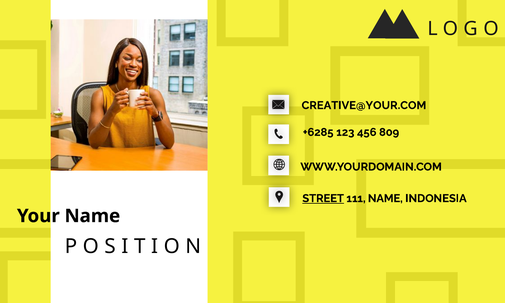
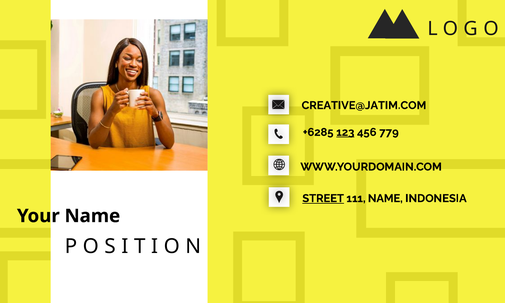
CREATIVE@YOUR.COM: CREATIVE@YOUR.COM -> CREATIVE@JATIM.COM (364, 105)
123 underline: none -> present (345, 132)
809: 809 -> 779 (389, 132)
